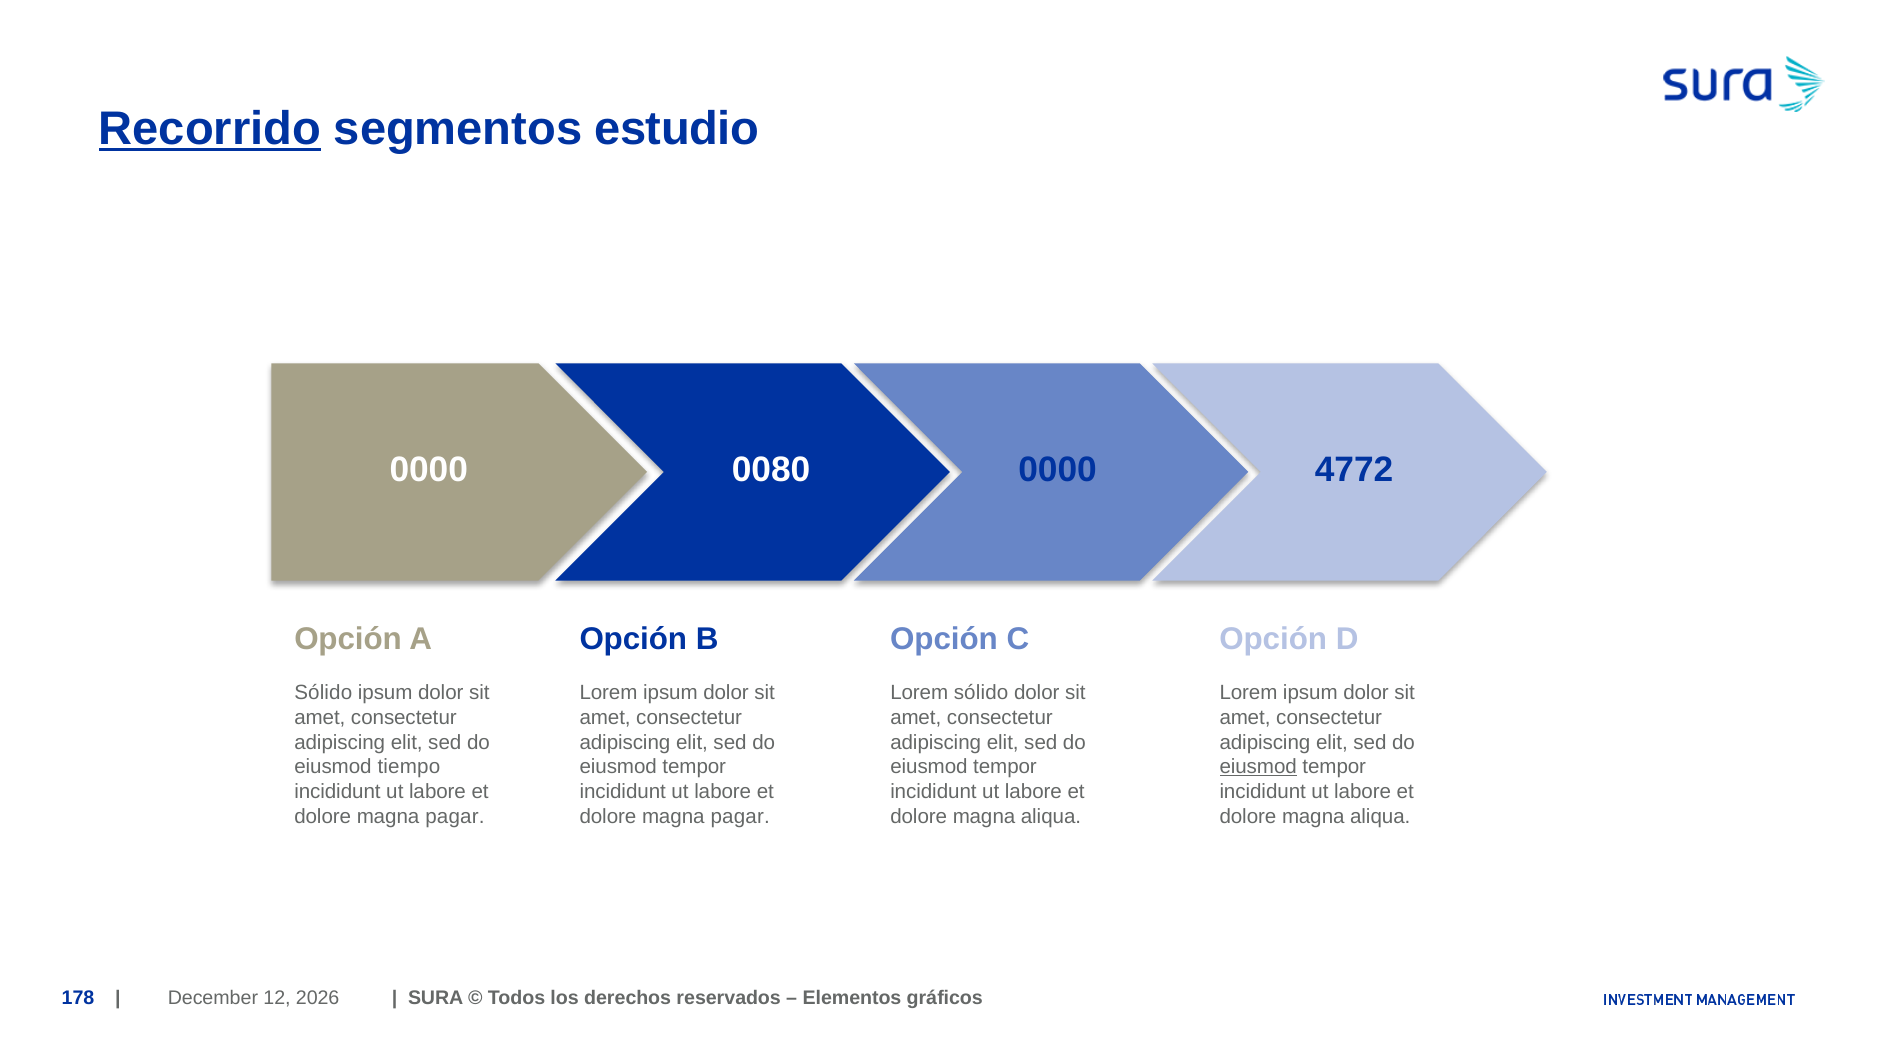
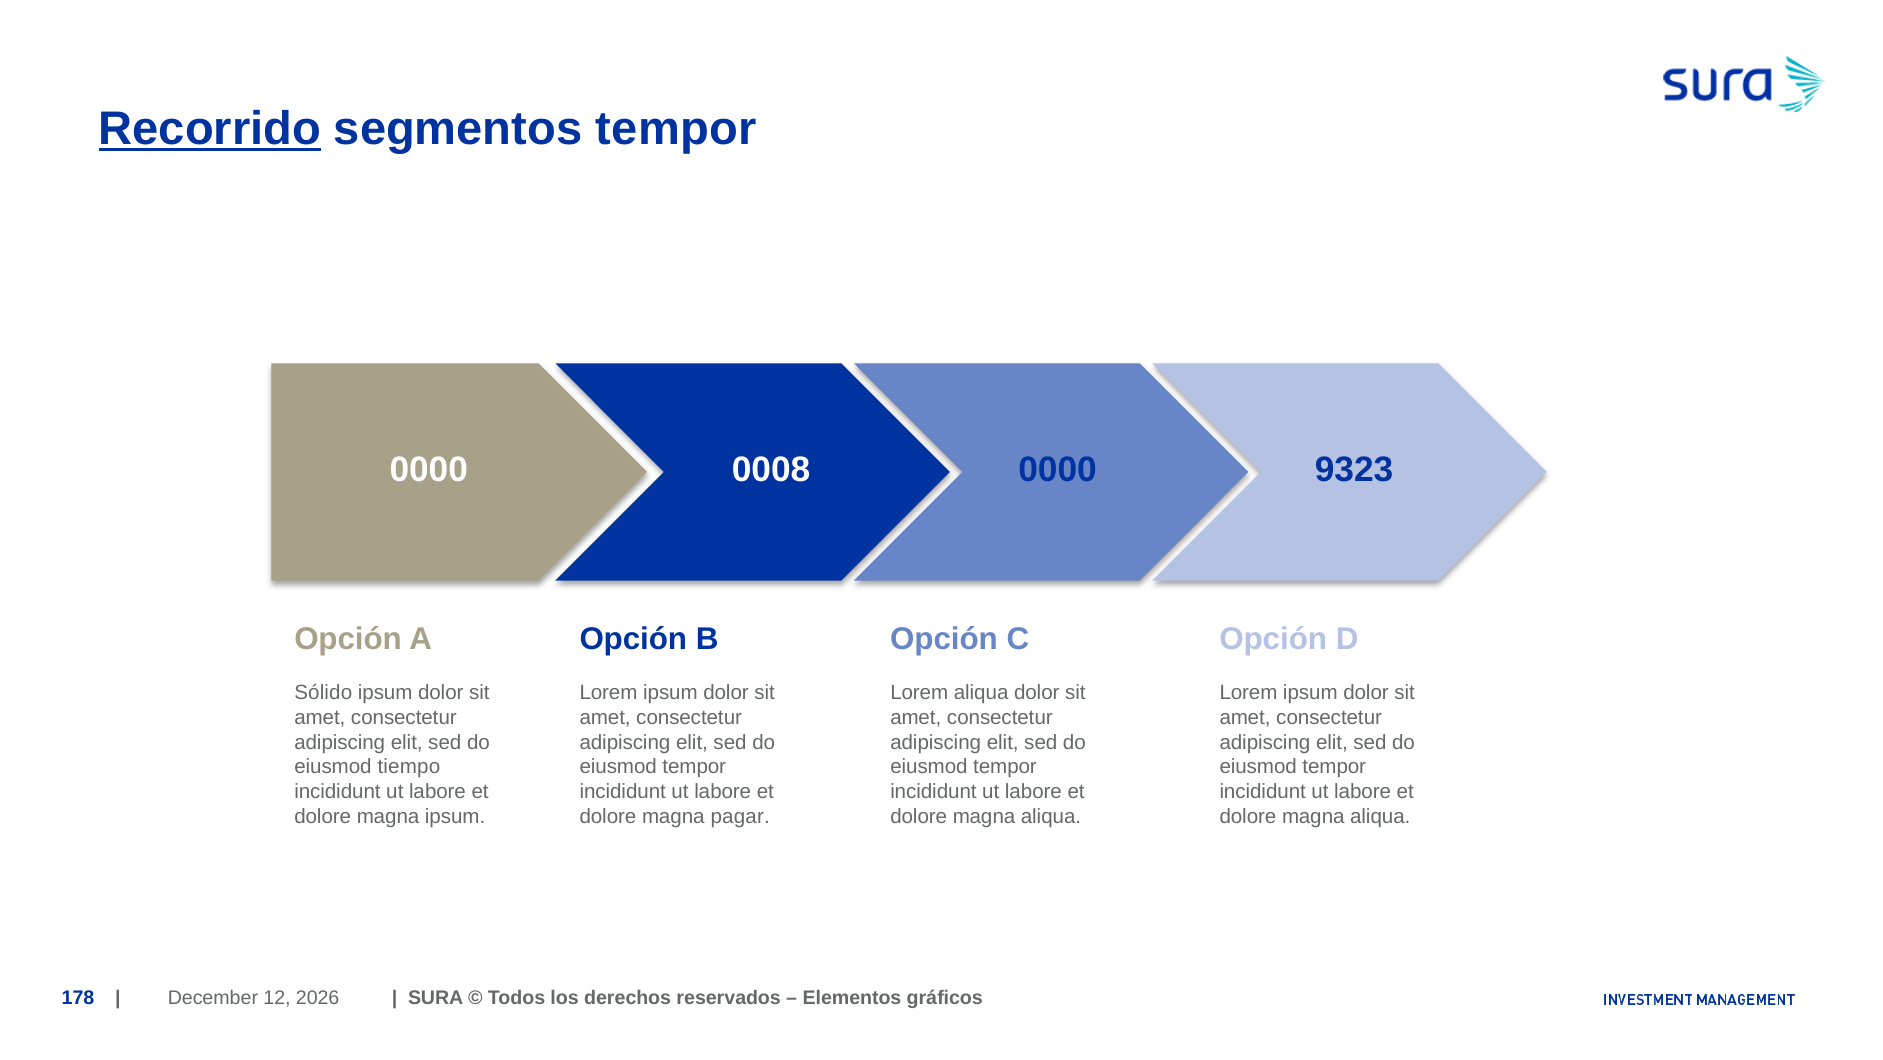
segmentos estudio: estudio -> tempor (676, 129)
0080: 0080 -> 0008 (771, 470)
4772: 4772 -> 9323 (1354, 470)
Lorem sólido: sólido -> aliqua (981, 692)
eiusmod underline: present -> none (1258, 767)
pagar: pagar -> ipsum (455, 816)
